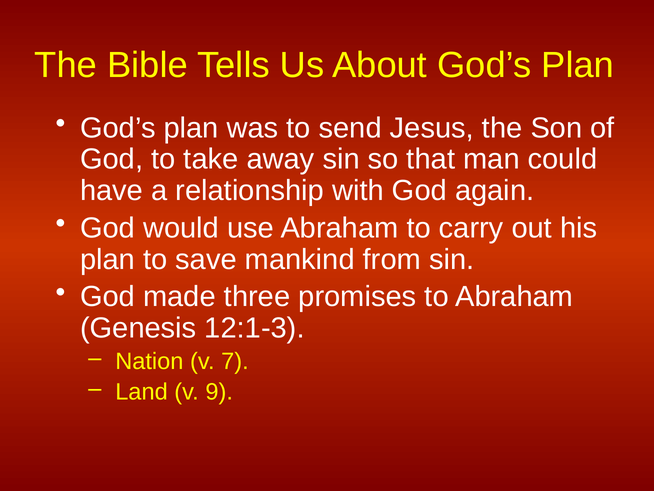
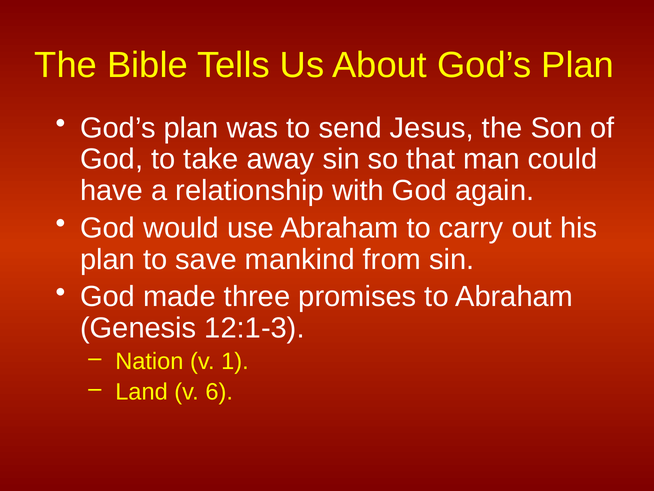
7: 7 -> 1 (235, 361)
9: 9 -> 6 (219, 391)
